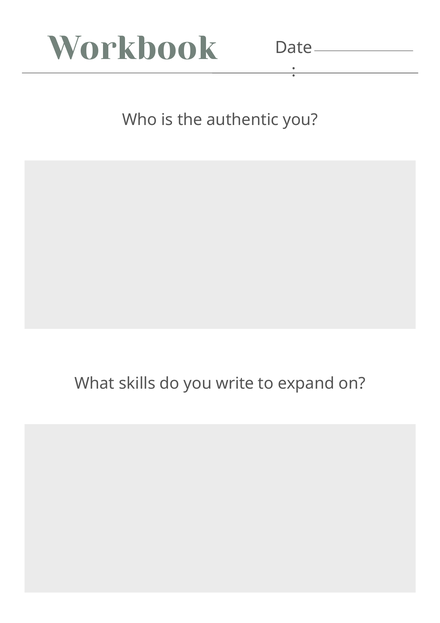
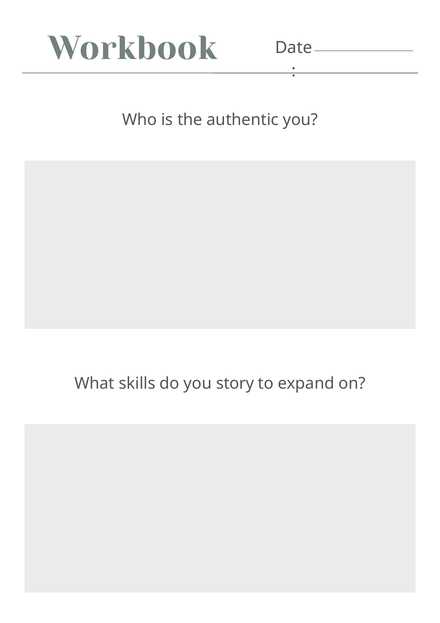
write: write -> story (235, 383)
